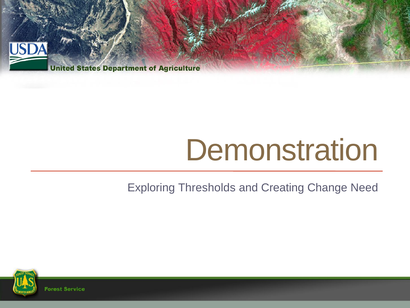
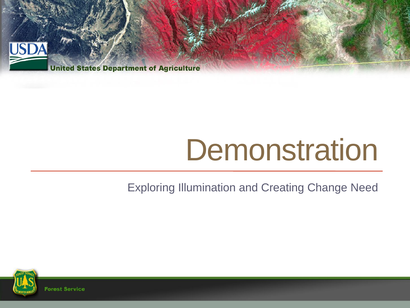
Thresholds: Thresholds -> Illumination (207, 187)
